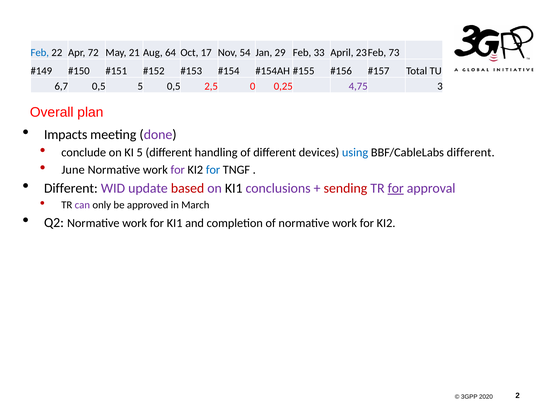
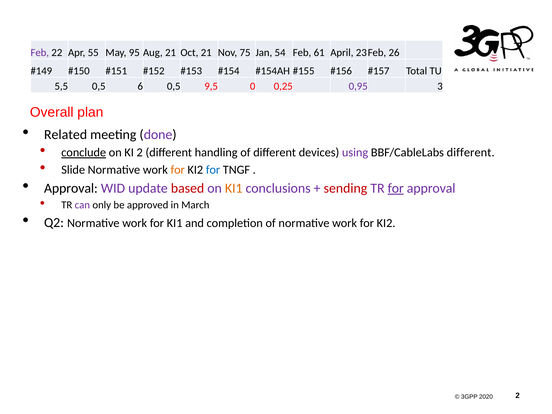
Feb colour: blue -> purple (40, 53)
72: 72 -> 55 (93, 53)
21: 21 -> 95 (134, 53)
Aug 64: 64 -> 21 (171, 53)
Oct 17: 17 -> 21 (206, 53)
54: 54 -> 75 (245, 53)
29: 29 -> 54 (280, 53)
33: 33 -> 61 (319, 53)
73: 73 -> 26 (394, 53)
6,7: 6,7 -> 5,5 (61, 86)
0,5 5: 5 -> 6 (140, 86)
2,5: 2,5 -> 9,5 (211, 86)
4,75: 4,75 -> 0,95 (358, 86)
Impacts: Impacts -> Related (66, 135)
conclude underline: none -> present (84, 153)
KI 5: 5 -> 2 (140, 153)
using colour: blue -> purple (355, 153)
June: June -> Slide (73, 170)
for colour: purple -> orange (178, 170)
Different: Different -> Approval (71, 188)
KI1 colour: black -> orange (234, 188)
